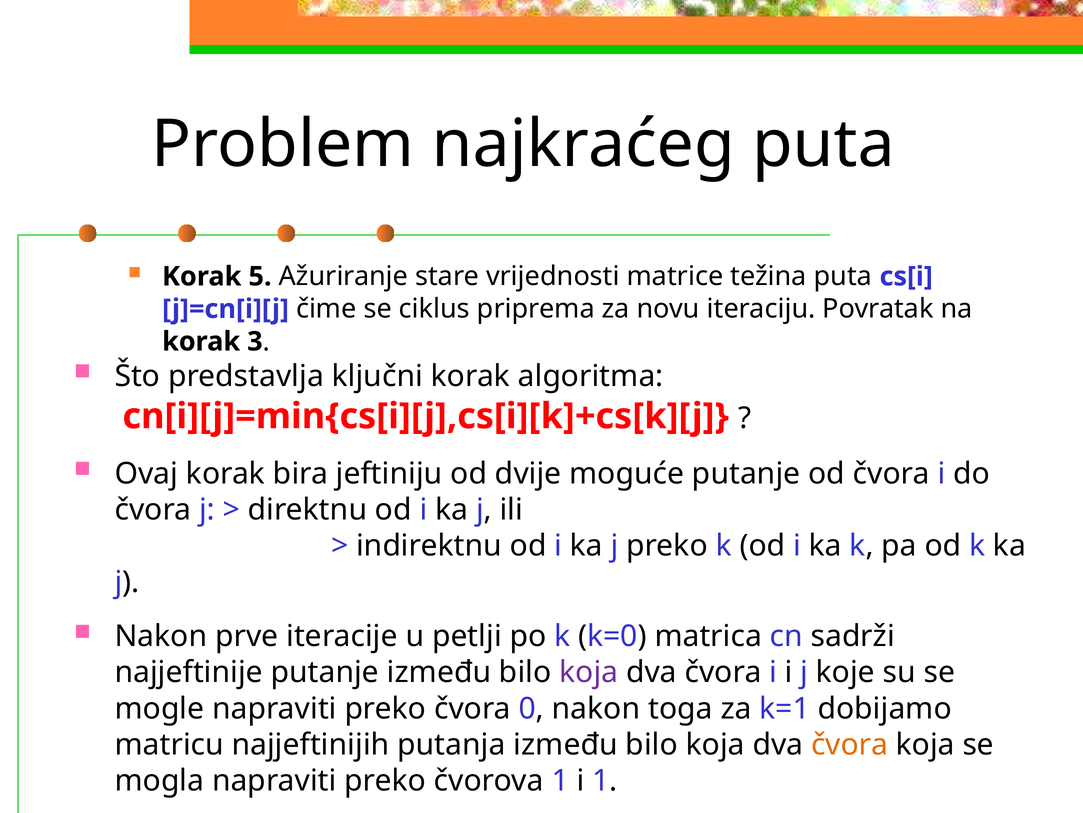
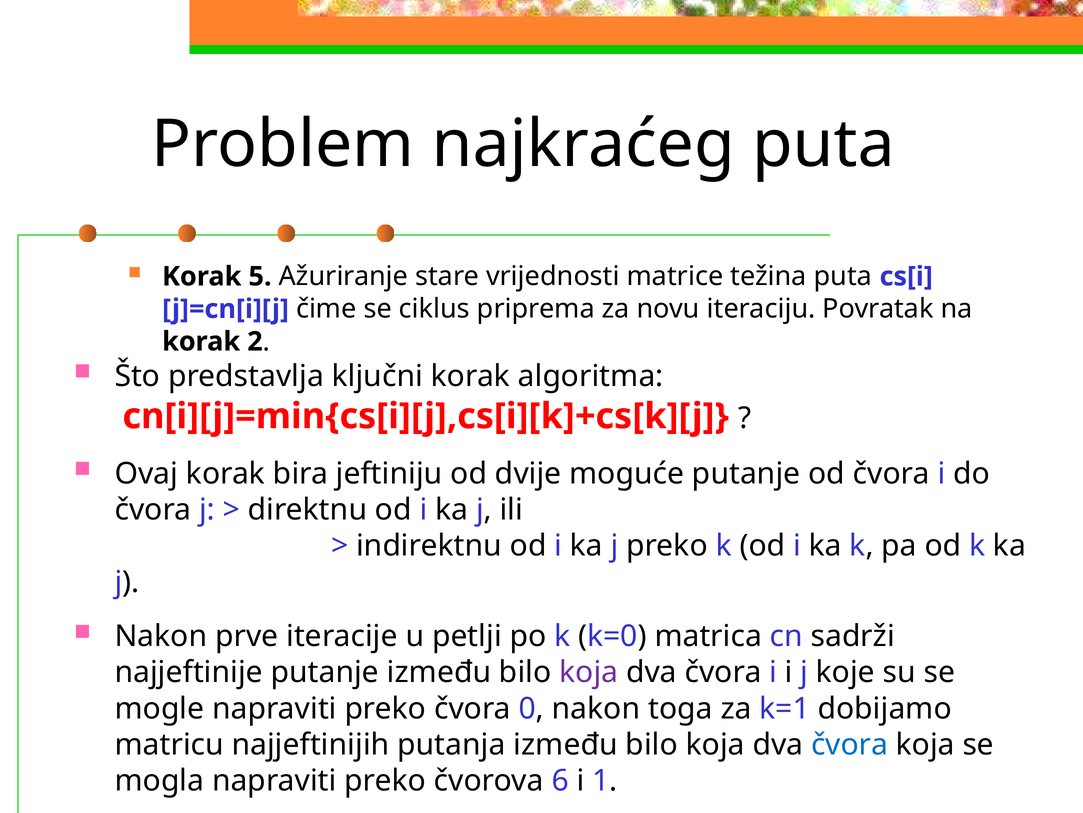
3: 3 -> 2 (255, 341)
čvora colour: orange -> blue (850, 744)
čvorova 1: 1 -> 6 (560, 780)
